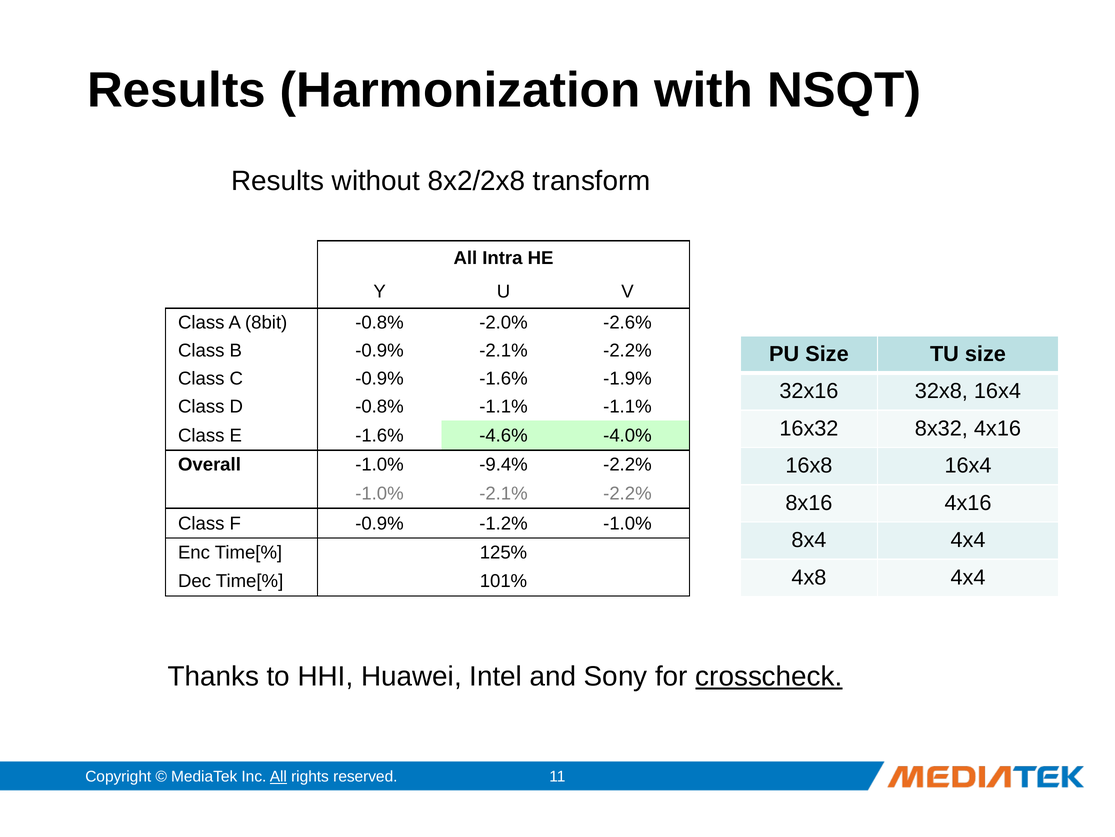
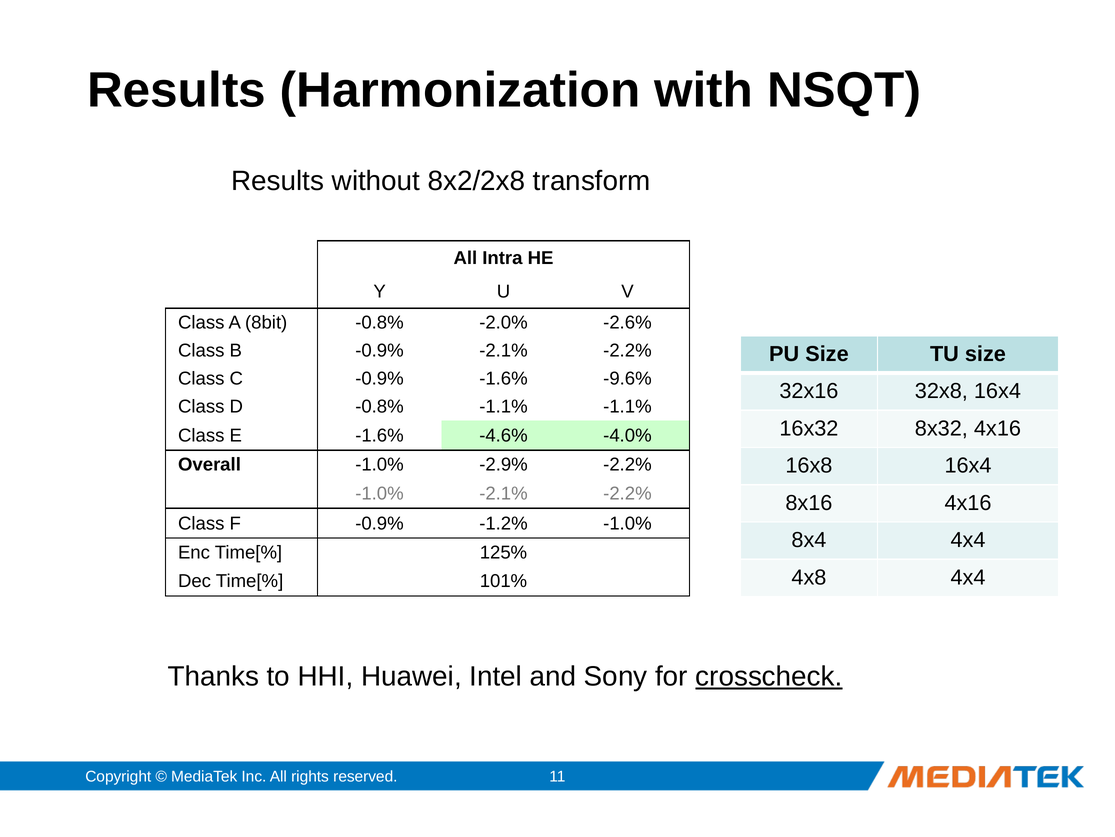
-1.9%: -1.9% -> -9.6% (627, 378)
-9.4%: -9.4% -> -2.9% (503, 464)
All underline: present -> none (278, 776)
